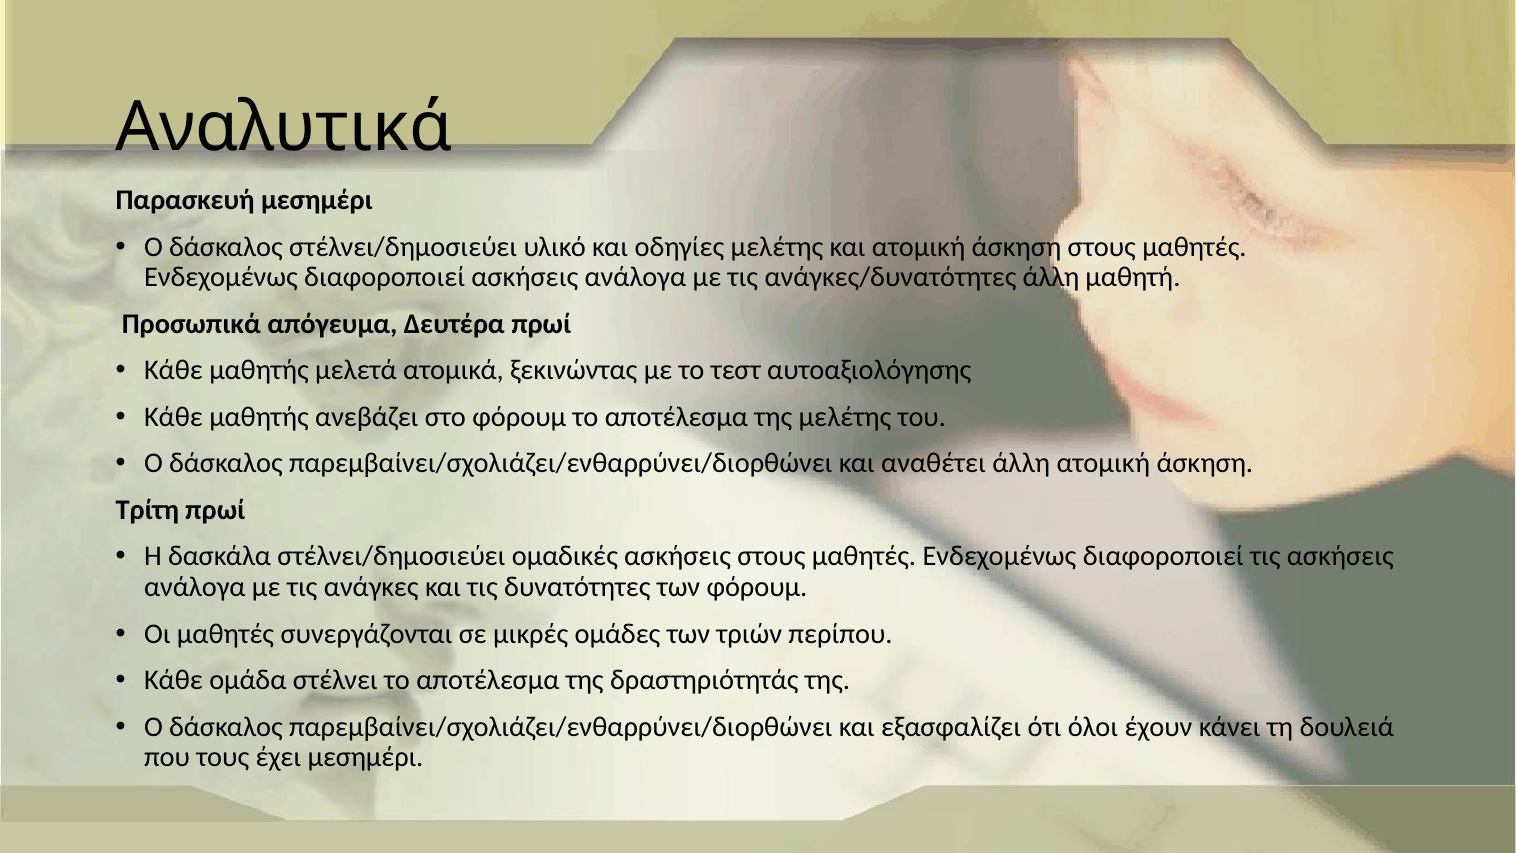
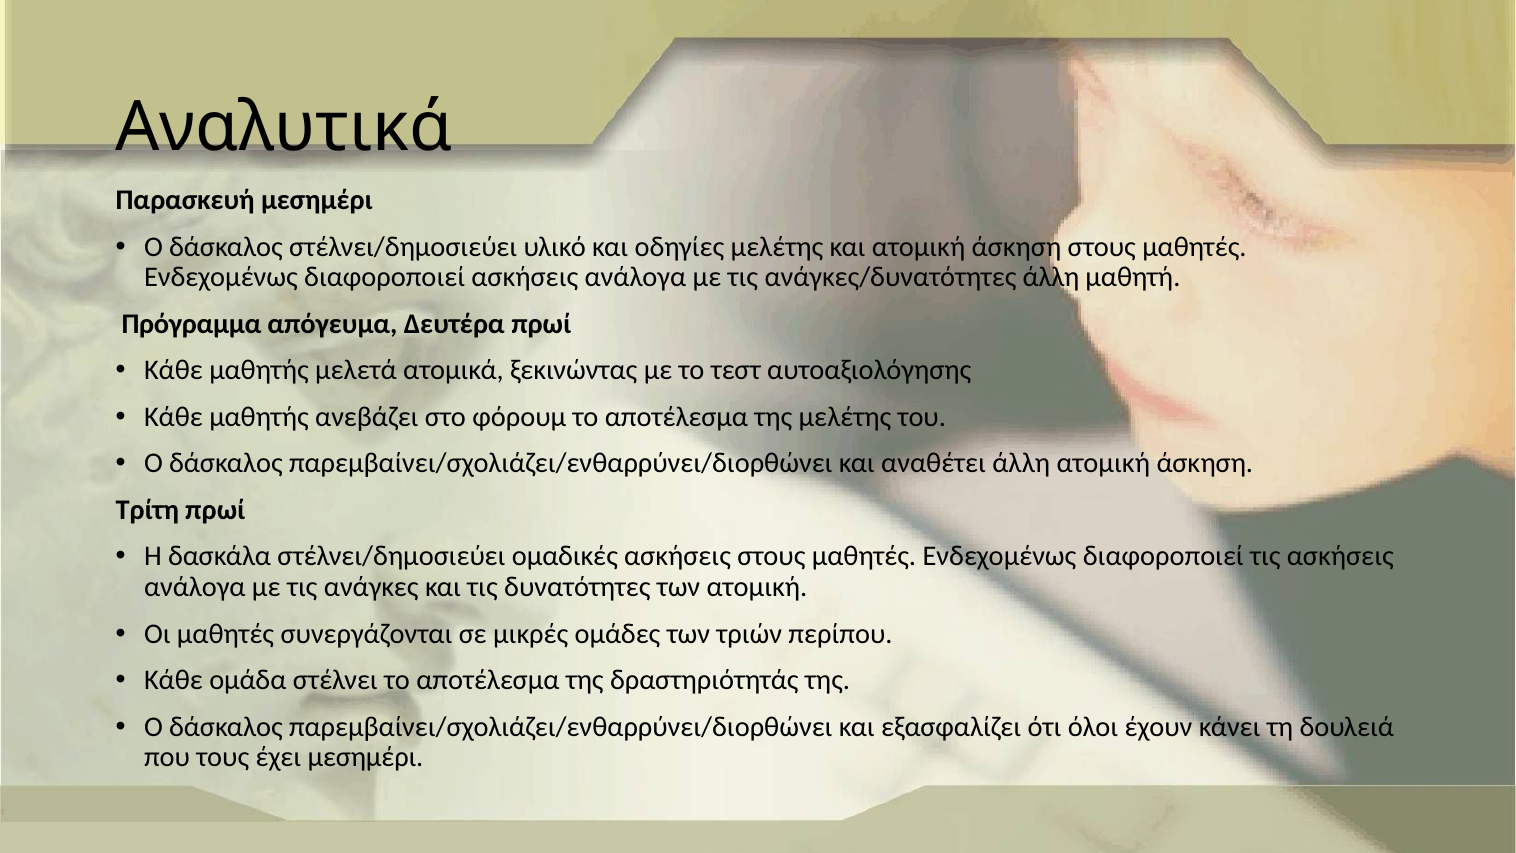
Προσωπικά: Προσωπικά -> Πρόγραμμα (191, 324)
των φόρουμ: φόρουμ -> ατομική (757, 587)
